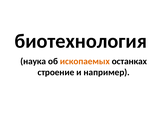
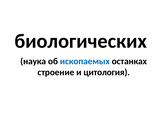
биотехнология: биотехнология -> биологических (81, 41)
ископаемых colour: orange -> blue (85, 61)
например: например -> цитология (107, 73)
